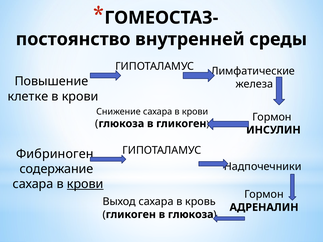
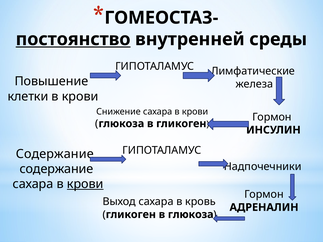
постоянство underline: none -> present (73, 39)
клетке: клетке -> клетки (28, 96)
Фибриноген: Фибриноген -> Содержание (55, 154)
